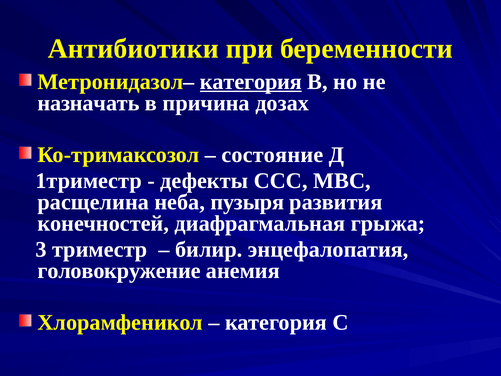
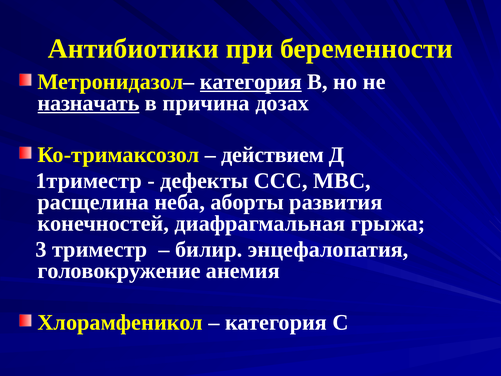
назначать underline: none -> present (89, 103)
состояние: состояние -> действием (273, 155)
пузыря: пузыря -> аборты (247, 202)
